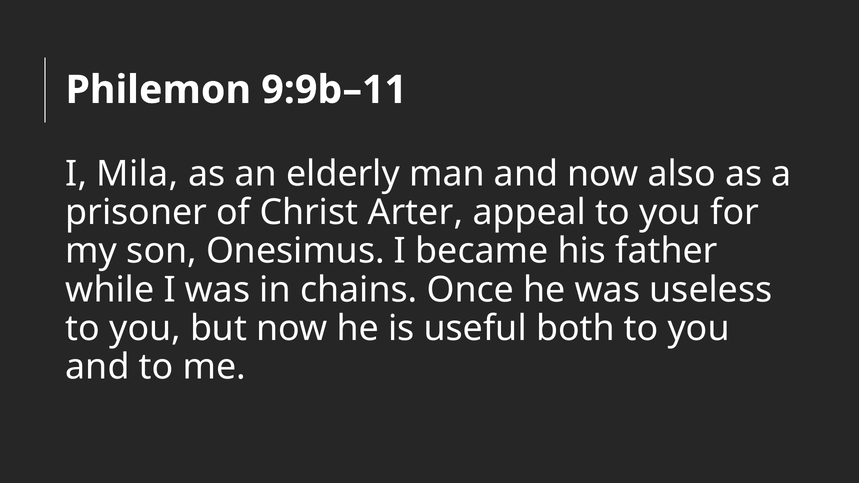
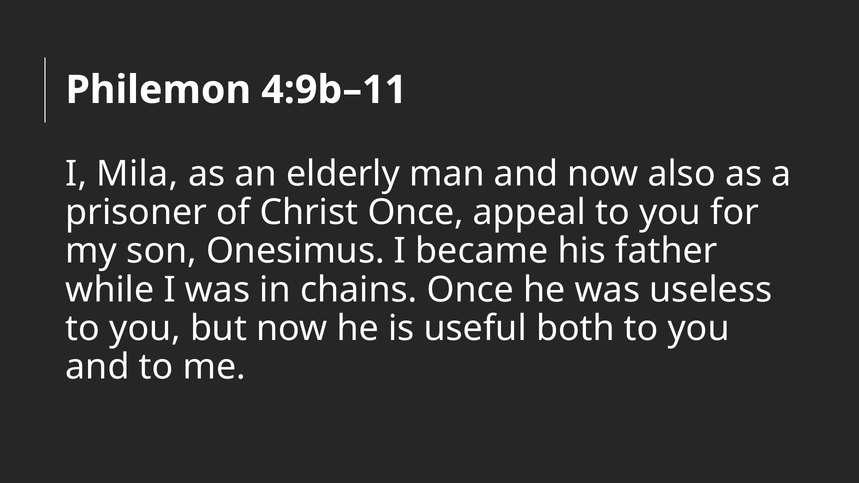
9:9b–11: 9:9b–11 -> 4:9b–11 (334, 90)
Christ Arter: Arter -> Once (416, 213)
